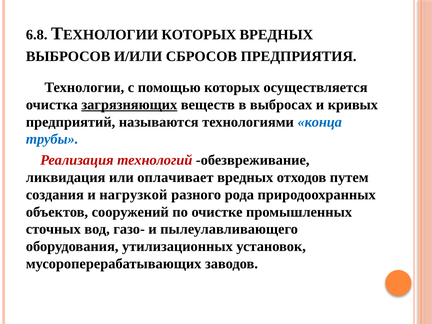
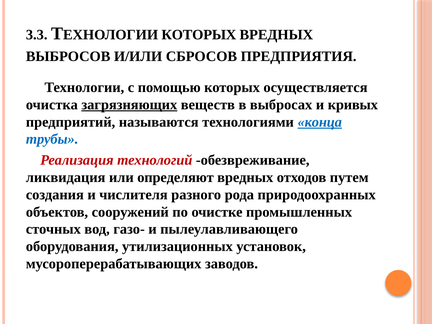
6.8: 6.8 -> 3.3 (37, 35)
конца underline: none -> present (320, 122)
оплачивает: оплачивает -> определяют (176, 177)
нагрузкой: нагрузкой -> числителя (133, 195)
